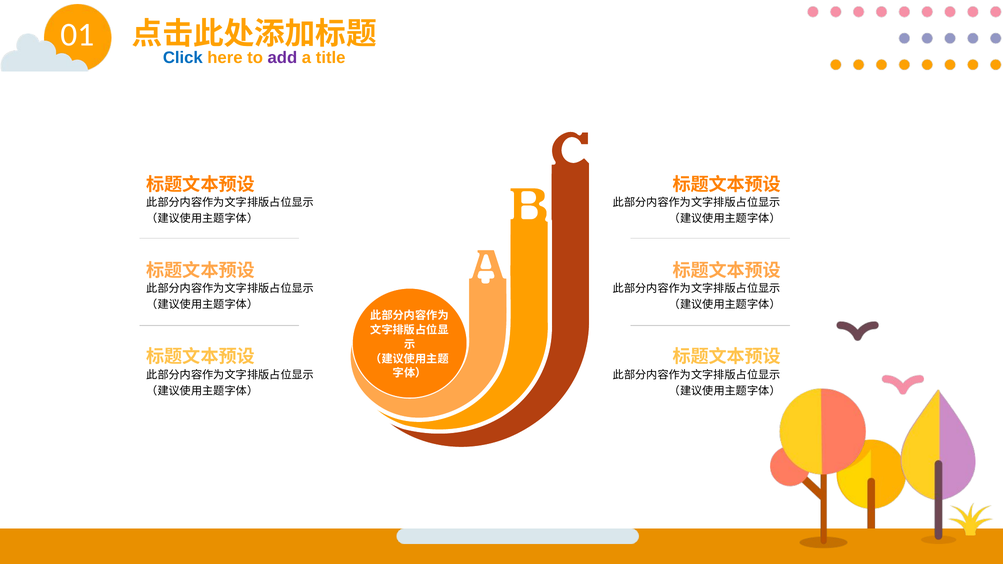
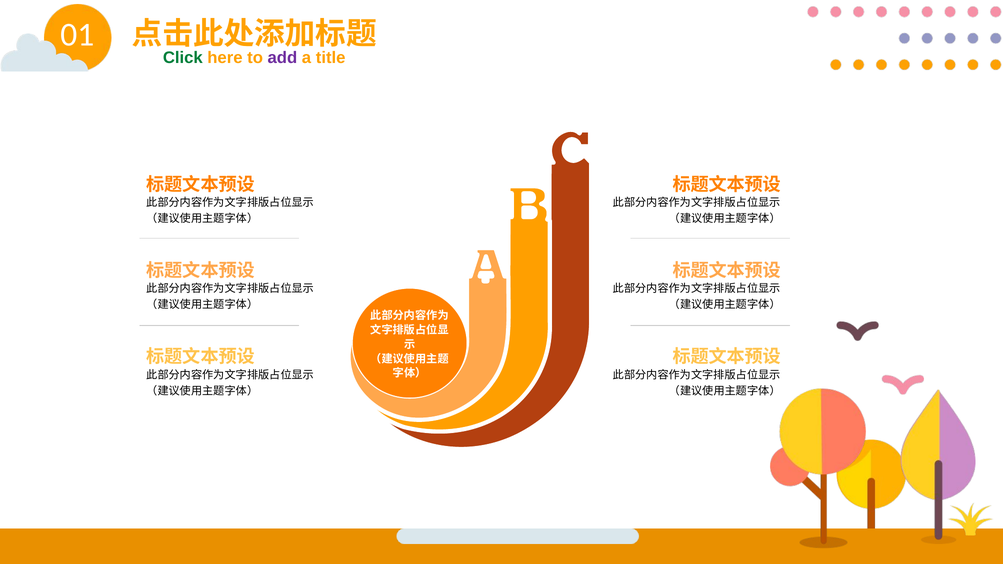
Click colour: blue -> green (183, 58)
